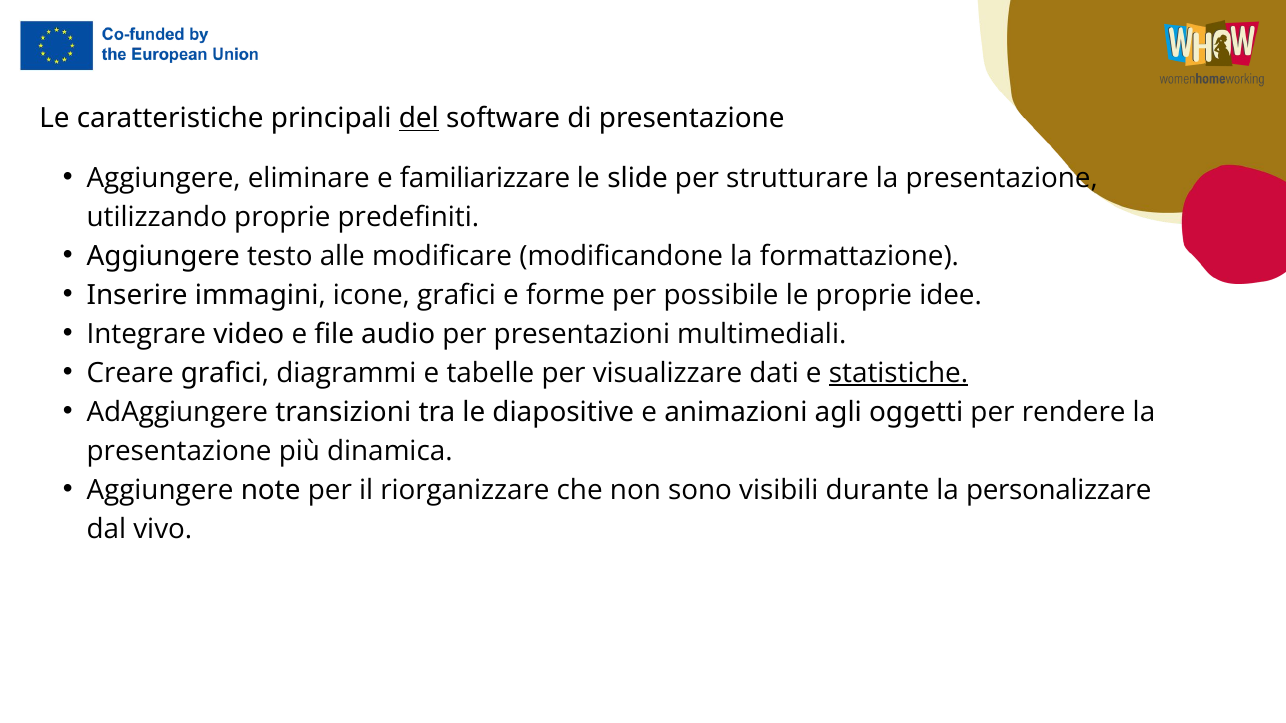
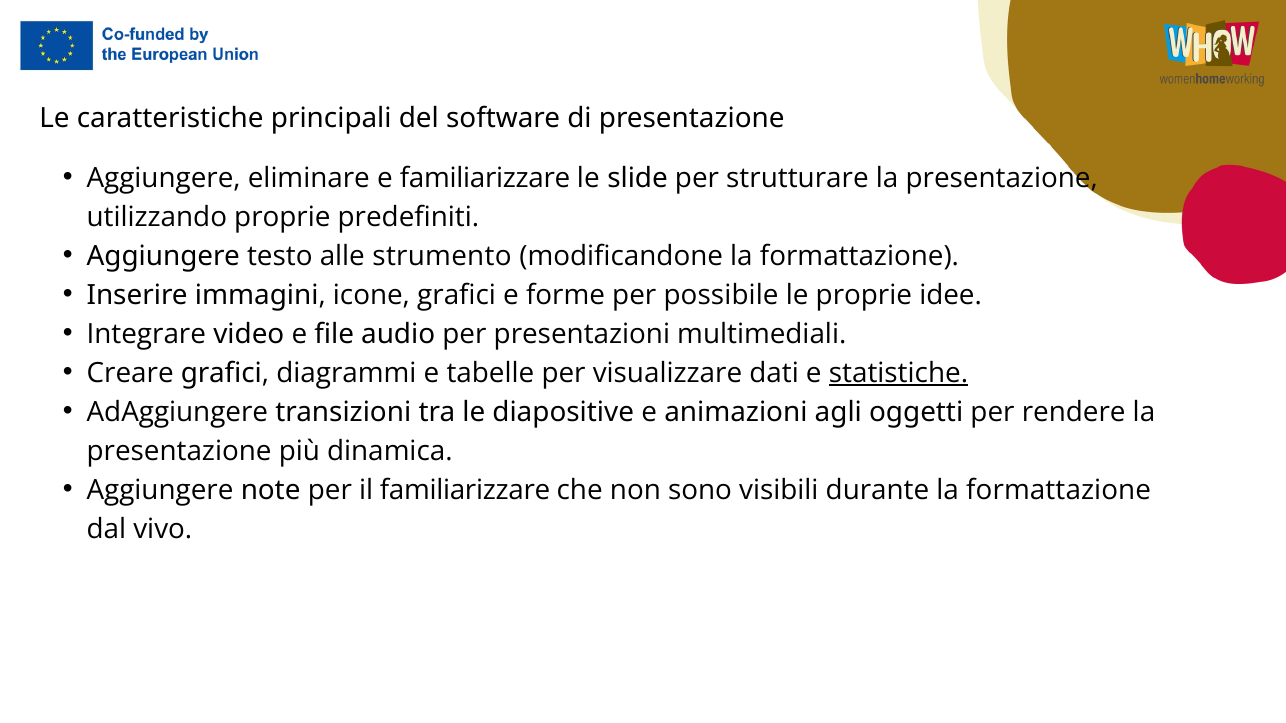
del underline: present -> none (419, 119)
modificare: modificare -> strumento (442, 256)
il riorganizzare: riorganizzare -> familiarizzare (465, 490)
durante la personalizzare: personalizzare -> formattazione (1059, 490)
